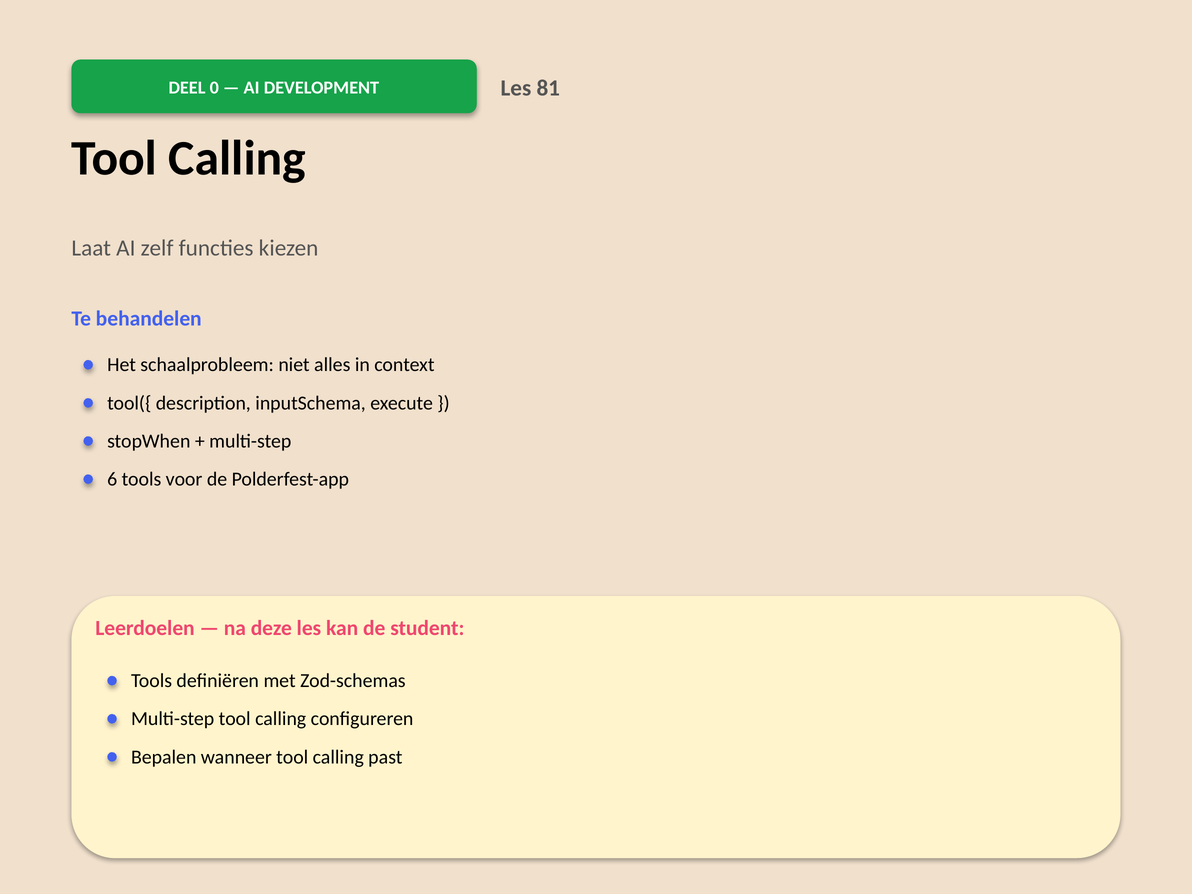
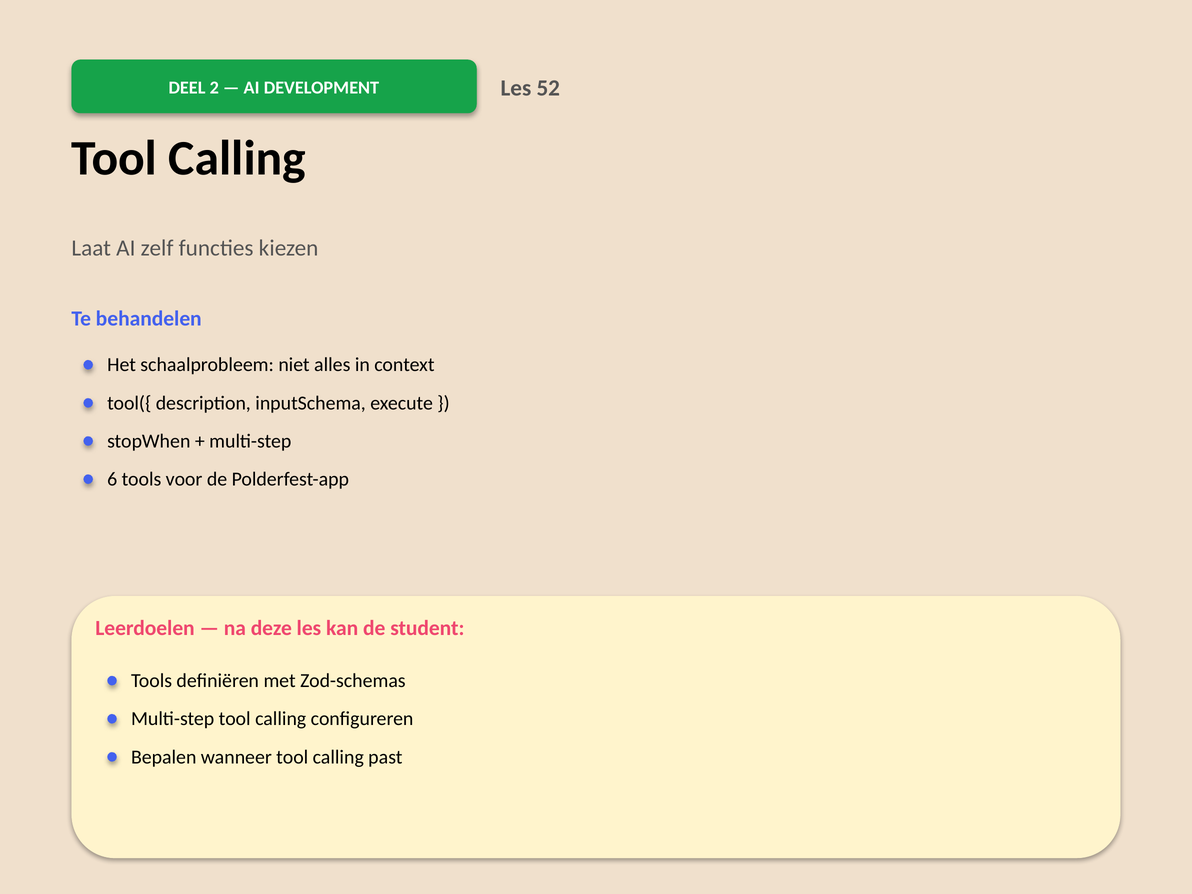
0: 0 -> 2 (214, 88)
81: 81 -> 52 (548, 88)
